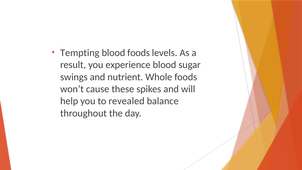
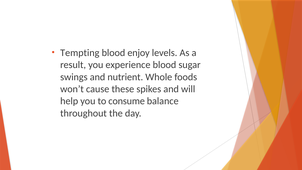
blood foods: foods -> enjoy (139, 53)
revealed: revealed -> consume (127, 101)
